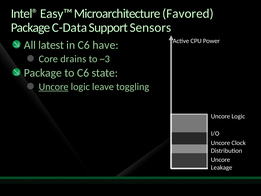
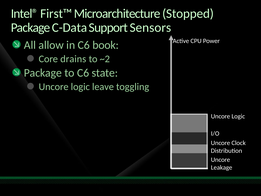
Easy™: Easy™ -> First™ (56, 14)
Favored: Favored -> Stopped (188, 14)
latest: latest -> allow (51, 45)
have: have -> book (106, 45)
~3: ~3 -> ~2 (105, 59)
Uncore underline: present -> none (54, 87)
